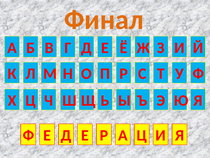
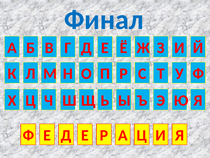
Финал colour: orange -> blue (104, 20)
